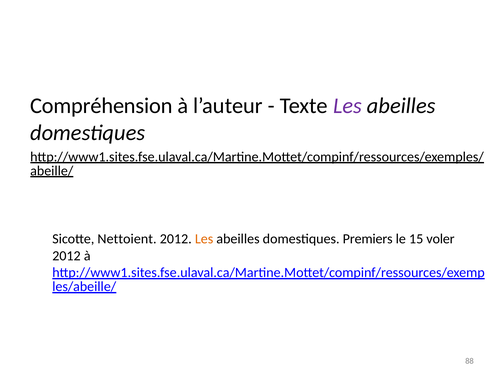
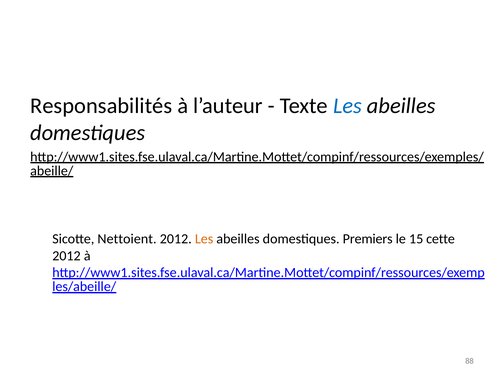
Compréhension: Compréhension -> Responsabilités (101, 106)
Les colour: purple -> blue (347, 106)
voler: voler -> cette (441, 239)
